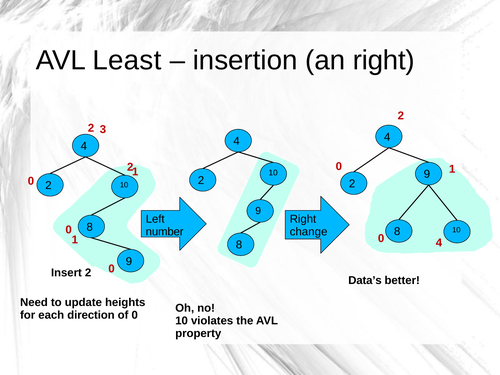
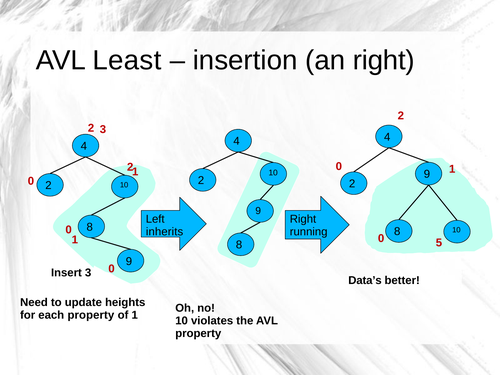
number: number -> inherits (165, 232)
change: change -> running (309, 232)
0 4: 4 -> 5 (439, 243)
Insert 2: 2 -> 3 (88, 273)
each direction: direction -> property (91, 315)
of 0: 0 -> 1 (135, 315)
